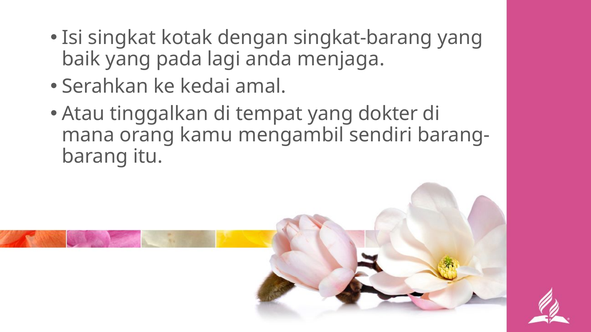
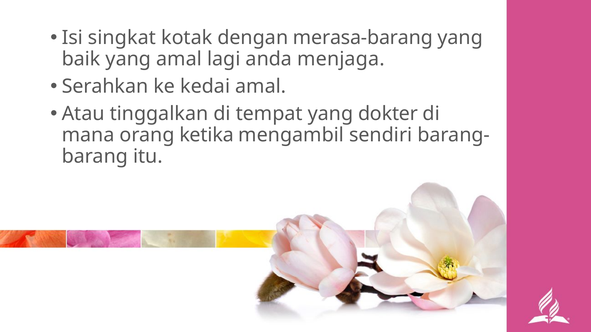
singkat-barang: singkat-barang -> merasa-barang (363, 38)
yang pada: pada -> amal (179, 59)
kamu: kamu -> ketika (207, 135)
